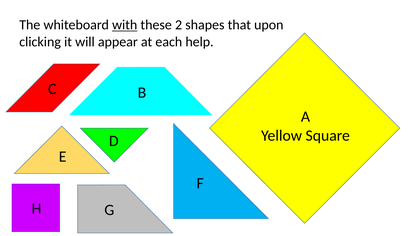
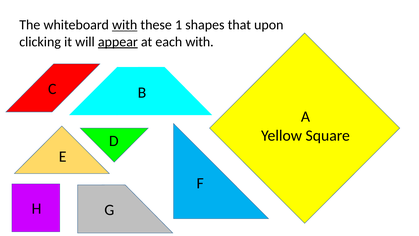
2: 2 -> 1 (179, 25)
appear underline: none -> present (118, 42)
each help: help -> with (200, 42)
